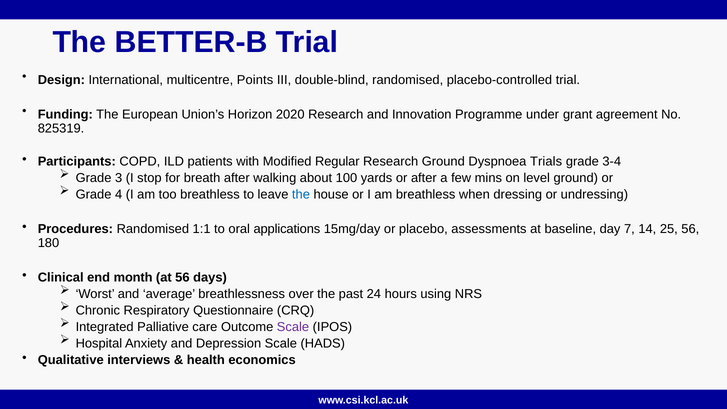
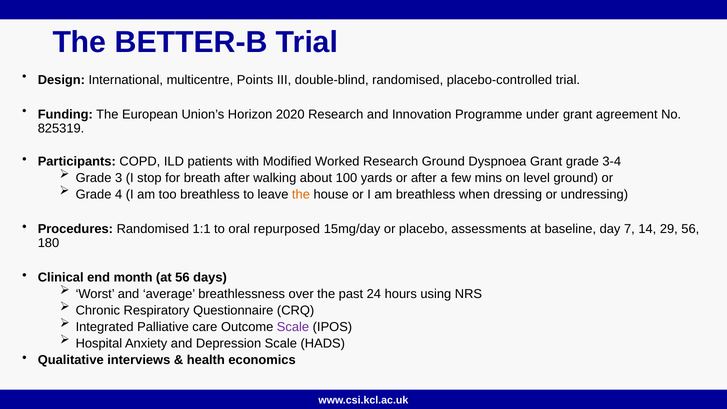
Regular: Regular -> Worked (337, 161)
Dyspnoea Trials: Trials -> Grant (546, 161)
the colour: blue -> orange (301, 194)
applications: applications -> repurposed (287, 229)
25: 25 -> 29 (669, 229)
